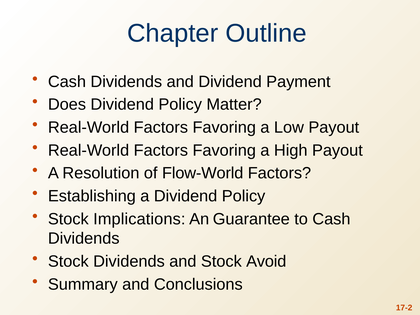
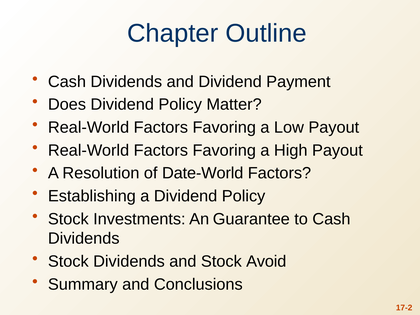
Flow-World: Flow-World -> Date-World (203, 173)
Implications: Implications -> Investments (139, 219)
